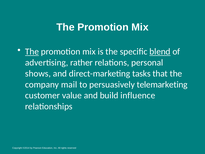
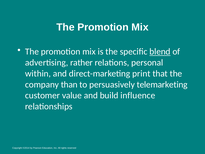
The underline: present -> none (32, 52)
shows: shows -> within (38, 73)
tasks: tasks -> print (141, 73)
mail: mail -> than (69, 84)
